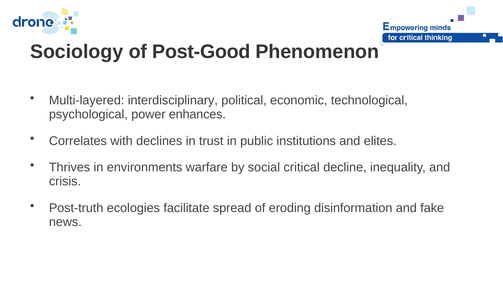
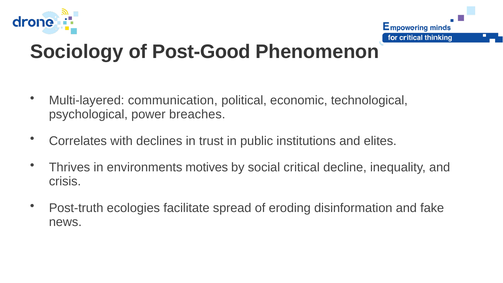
interdisciplinary: interdisciplinary -> communication (173, 100)
enhances: enhances -> breaches (197, 114)
warfare: warfare -> motives (207, 167)
